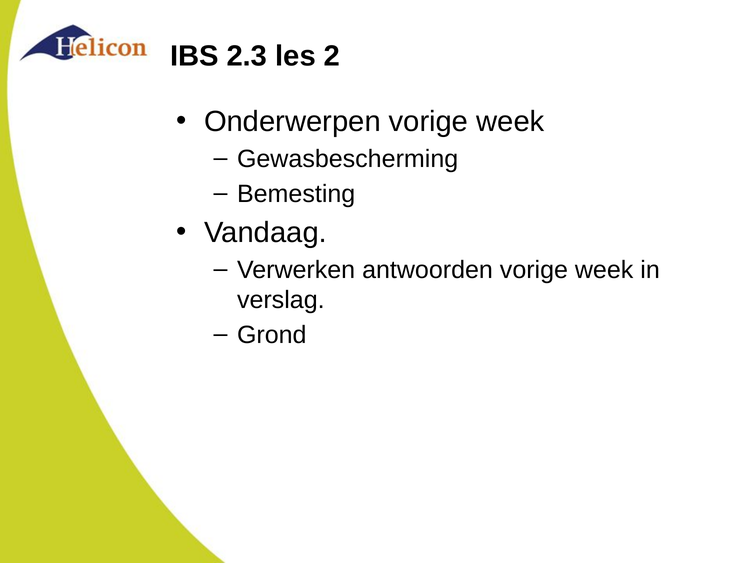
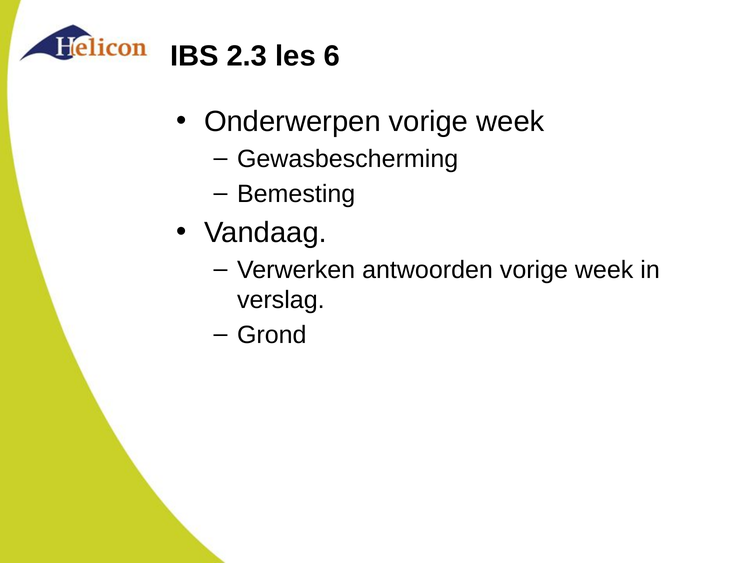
2: 2 -> 6 (332, 56)
